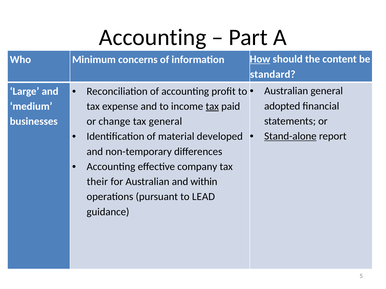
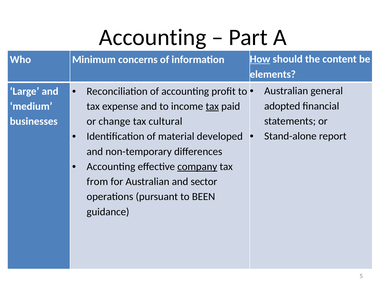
standard: standard -> elements (273, 74)
tax general: general -> cultural (165, 122)
Stand-alone underline: present -> none (290, 136)
company underline: none -> present (197, 167)
their: their -> from (97, 182)
within: within -> sector (204, 182)
LEAD: LEAD -> BEEN (204, 197)
